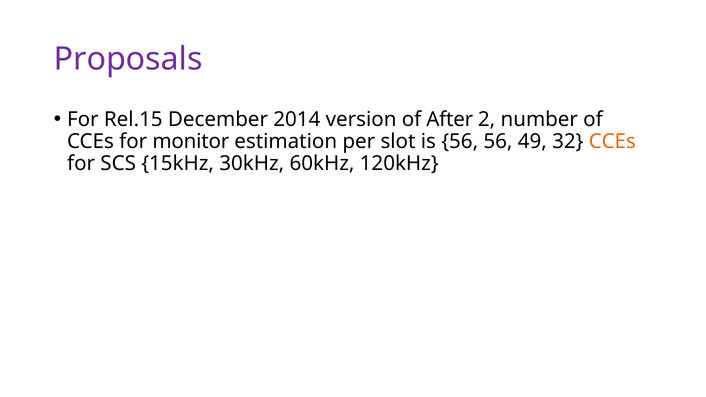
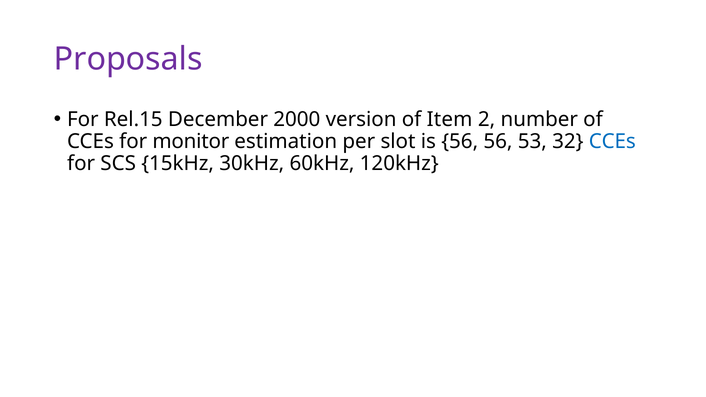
2014: 2014 -> 2000 (297, 119)
After: After -> Item (450, 119)
49: 49 -> 53 (532, 142)
CCEs colour: orange -> blue (612, 142)
